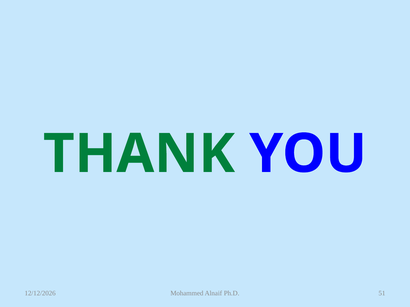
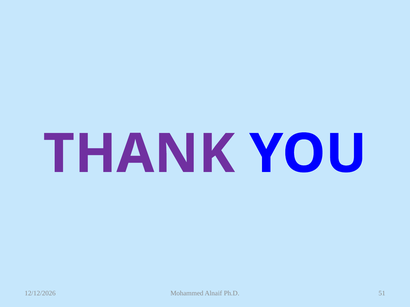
THANK colour: green -> purple (139, 154)
